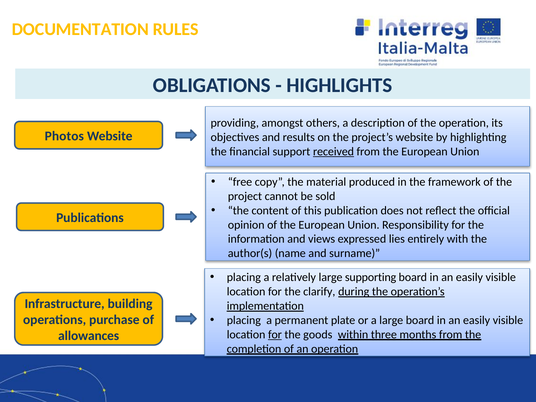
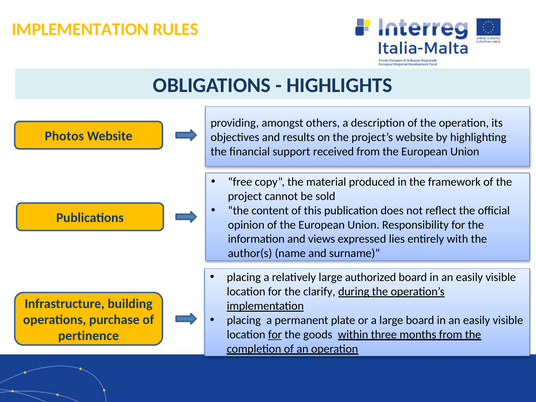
DOCUMENTATION: DOCUMENTATION -> IMPLEMENTATION (80, 29)
received underline: present -> none (333, 151)
supporting: supporting -> authorized (371, 277)
allowances: allowances -> pertinence (89, 336)
